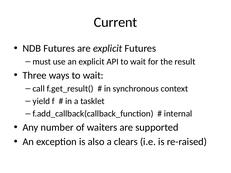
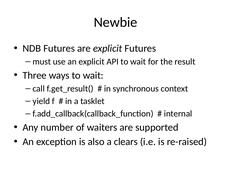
Current: Current -> Newbie (116, 22)
